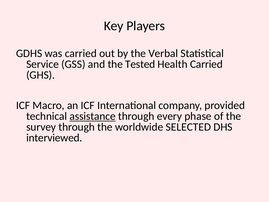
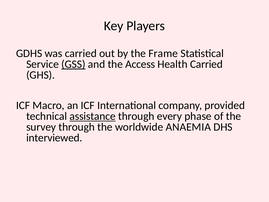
Verbal: Verbal -> Frame (163, 53)
GSS underline: none -> present (73, 64)
Tested: Tested -> Access (140, 64)
SELECTED: SELECTED -> ANAEMIA (188, 127)
